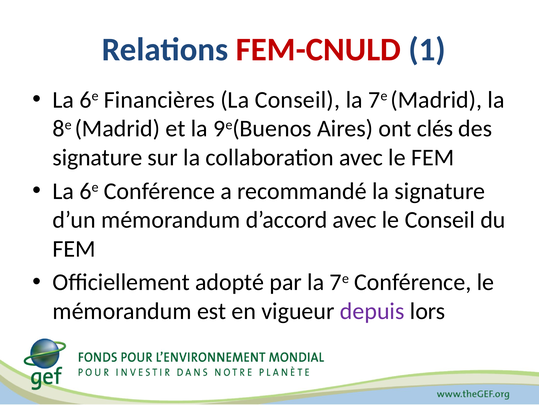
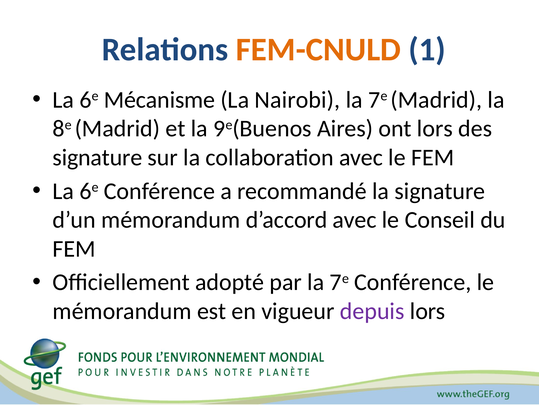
FEM-CNULD colour: red -> orange (318, 49)
Financières: Financières -> Mécanisme (159, 100)
La Conseil: Conseil -> Nairobi (297, 100)
ont clés: clés -> lors (435, 128)
